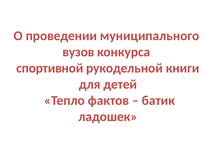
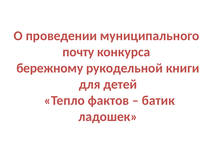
вузов: вузов -> почту (78, 52)
спортивной: спортивной -> бережному (50, 68)
